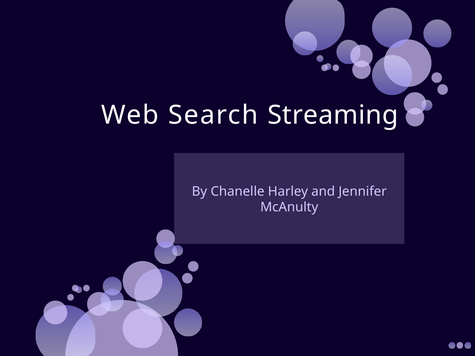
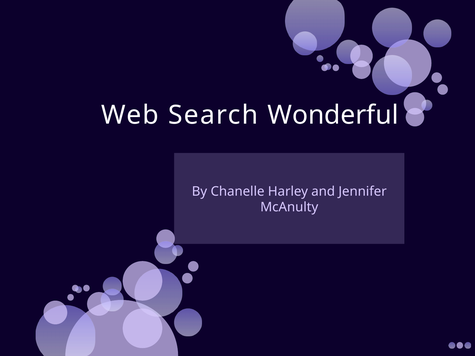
Streaming: Streaming -> Wonderful (333, 115)
